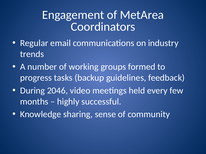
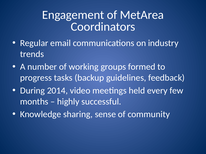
2046: 2046 -> 2014 (57, 91)
